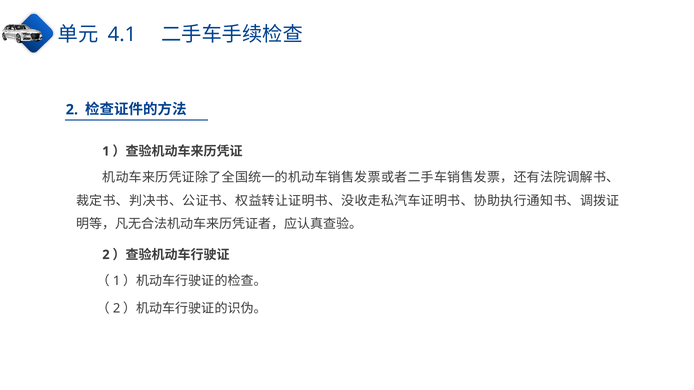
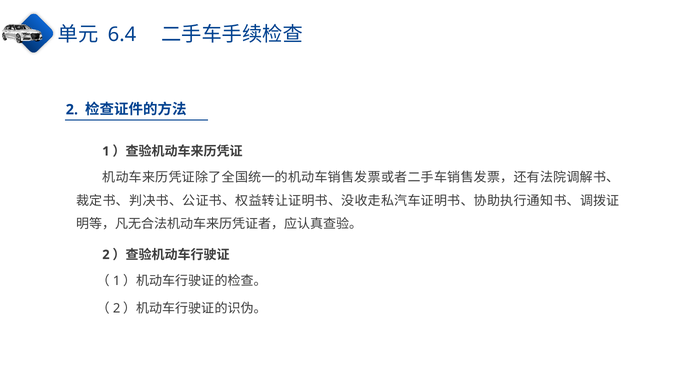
4.1: 4.1 -> 6.4 (122, 34)
